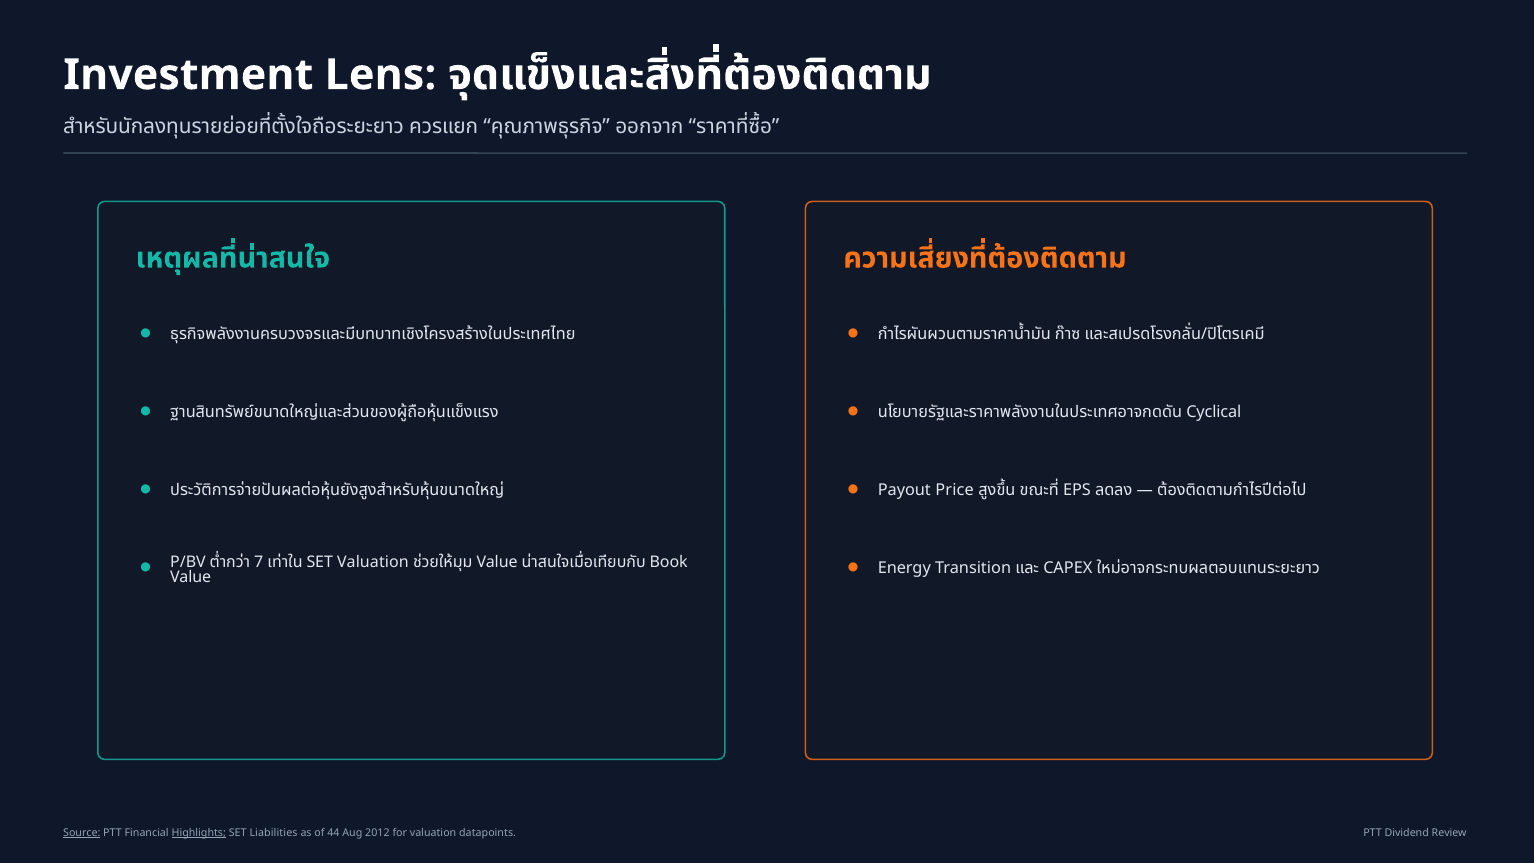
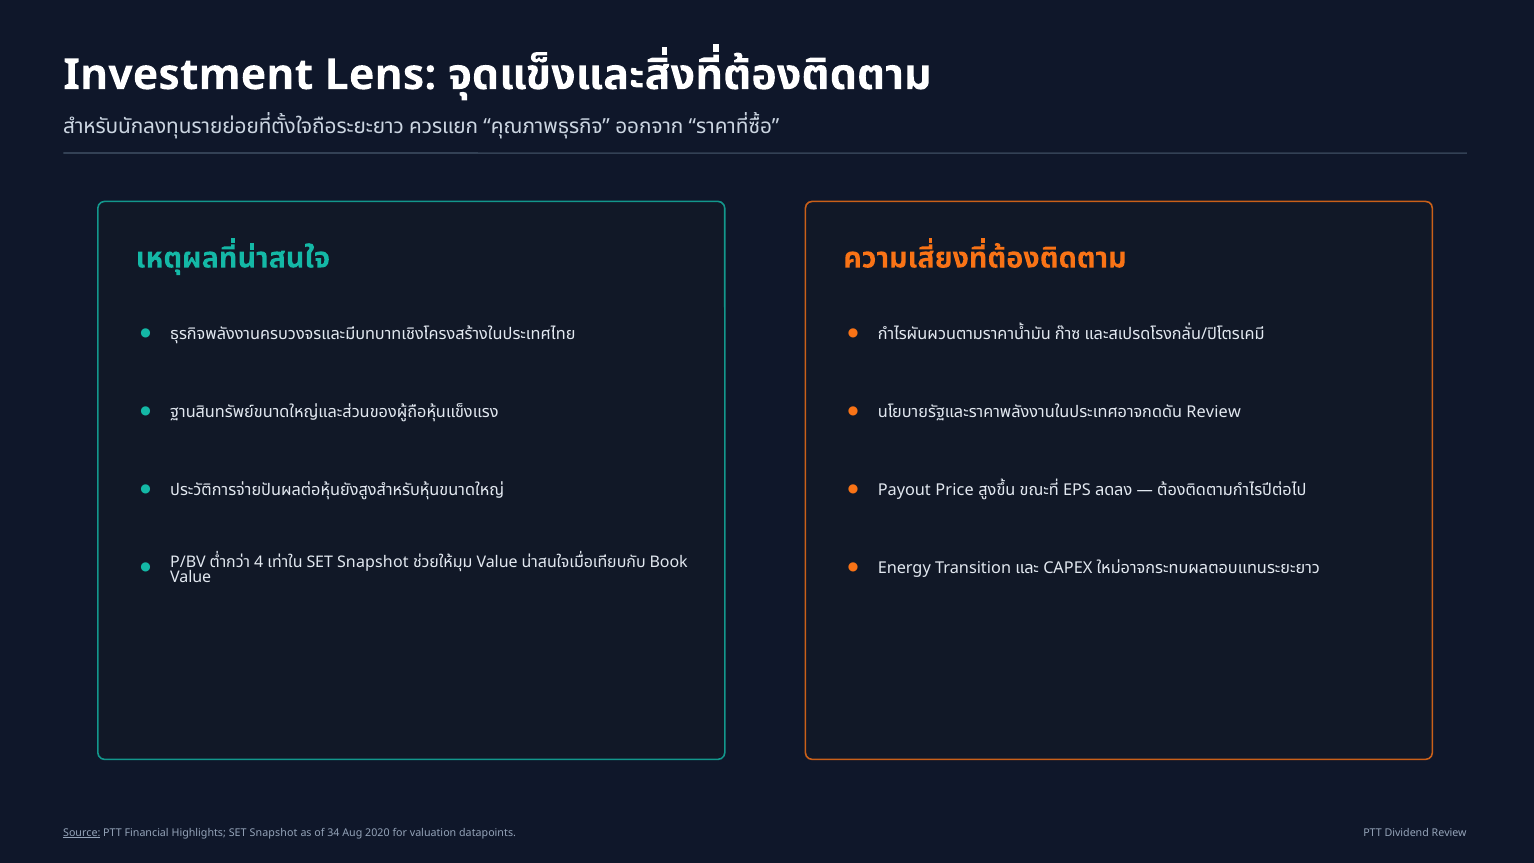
Cyclical: Cyclical -> Review (1214, 412)
7: 7 -> 4 (259, 562)
Valuation: Valuation -> Snapshot (373, 562)
Highlights underline: present -> none (199, 833)
Liabilities: Liabilities -> Snapshot (274, 833)
44: 44 -> 34 (333, 833)
2012: 2012 -> 2020 (377, 833)
